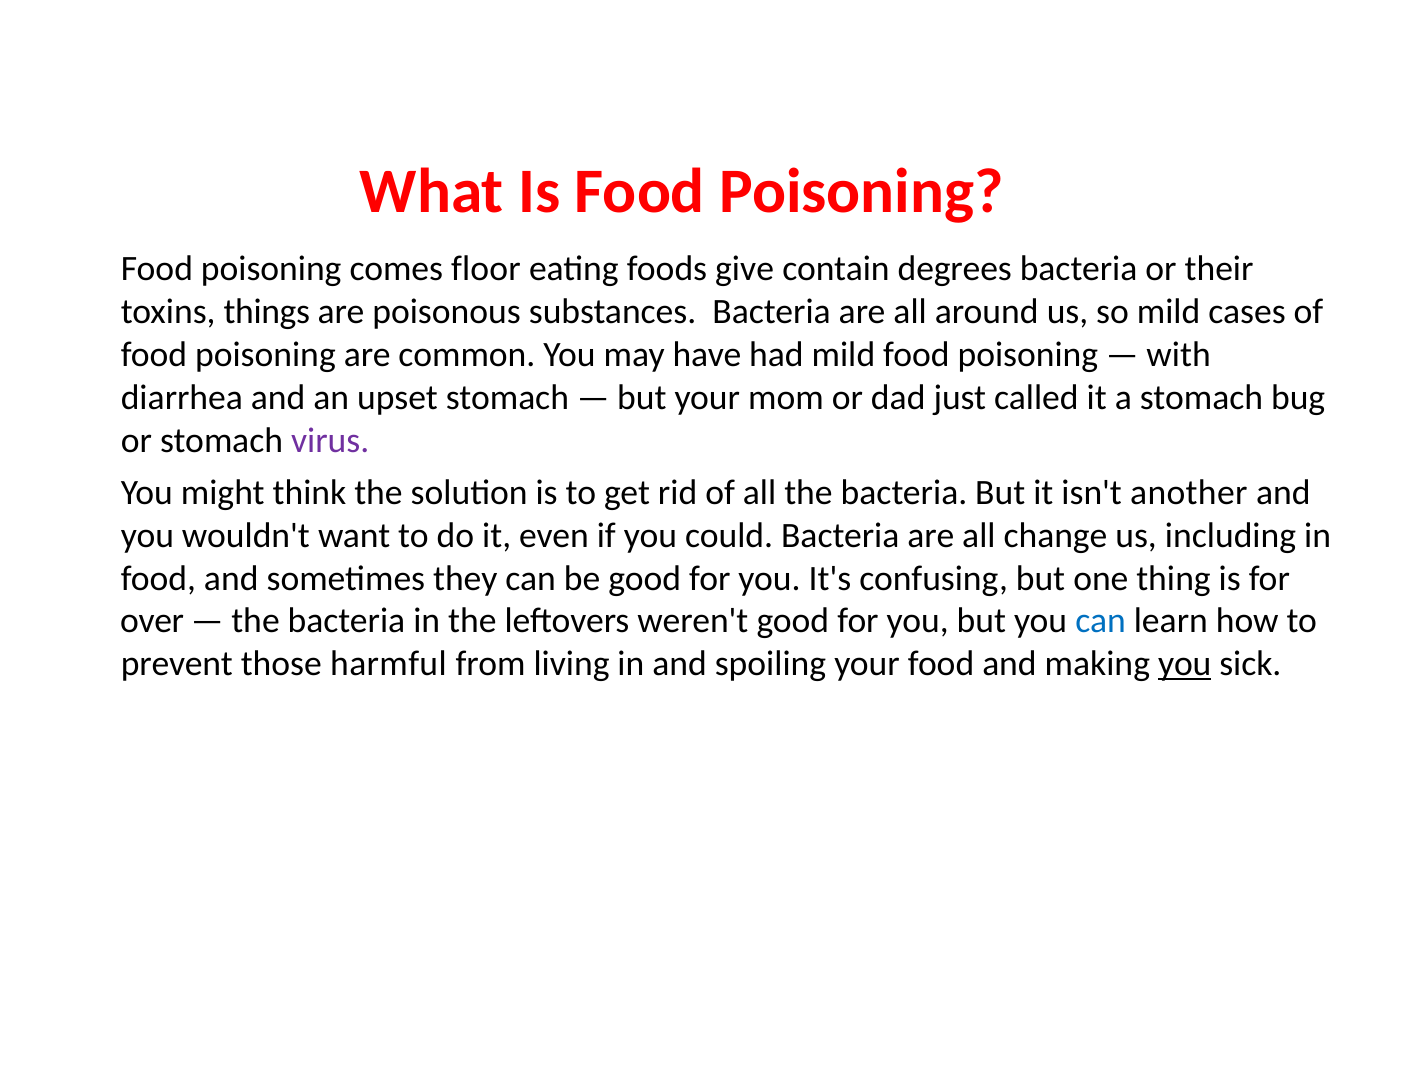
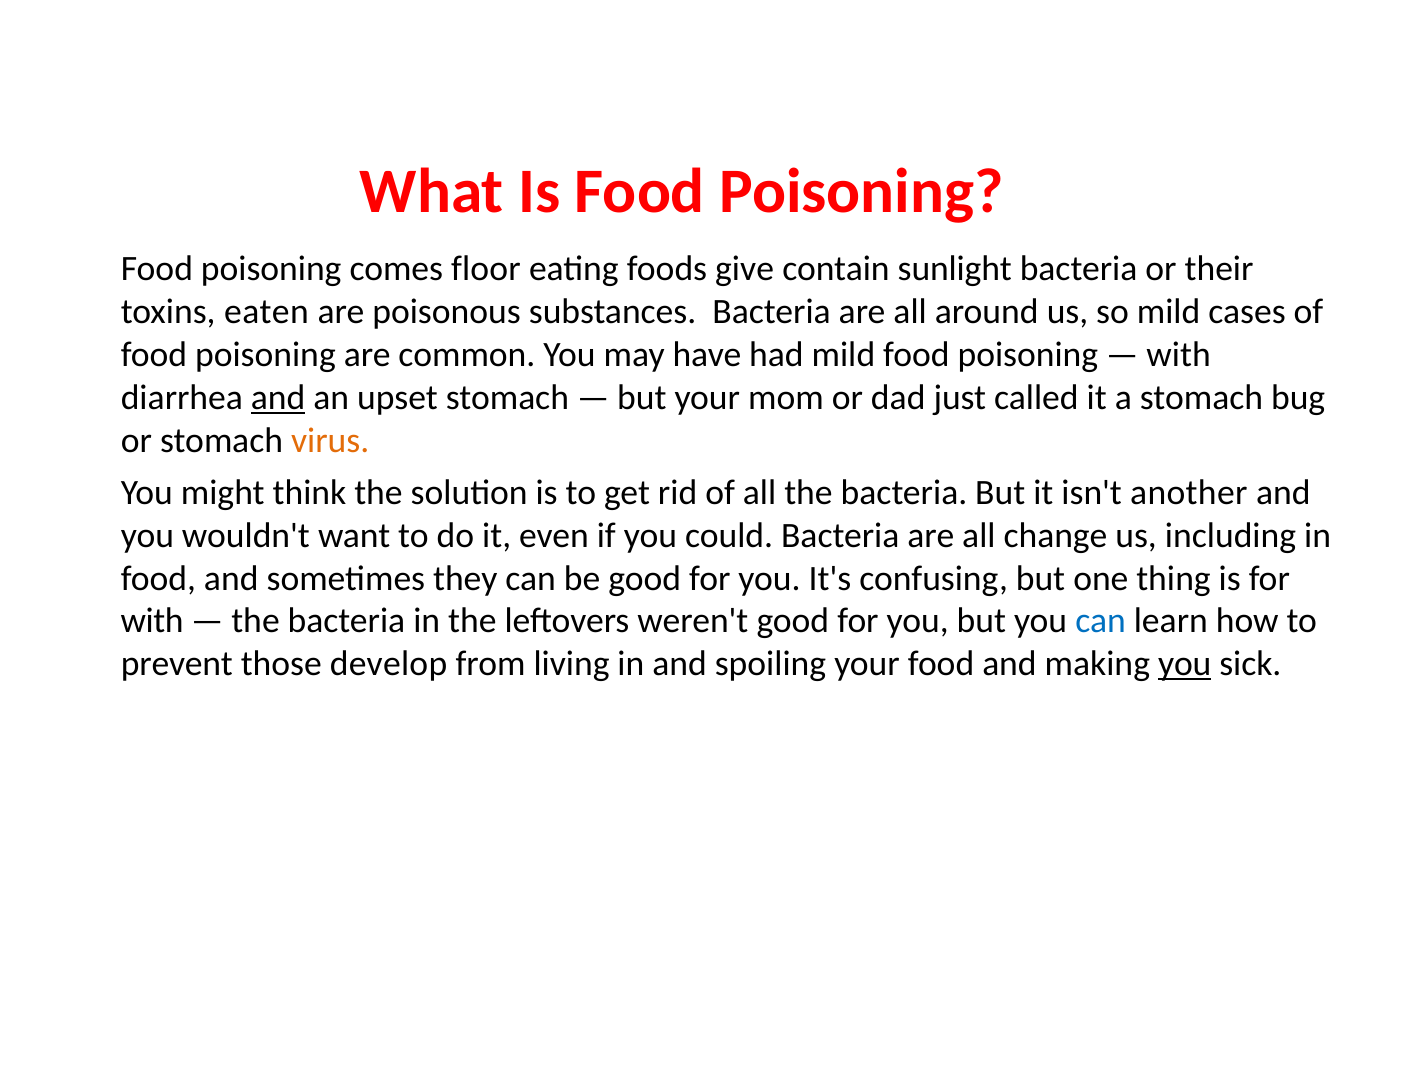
degrees: degrees -> sunlight (955, 269)
things: things -> eaten (267, 312)
and underline: none -> present (278, 397)
virus colour: purple -> orange (330, 440)
over: over -> with (152, 621)
harmful: harmful -> develop (389, 664)
